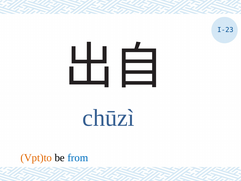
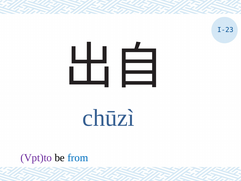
Vpt)to colour: orange -> purple (36, 158)
